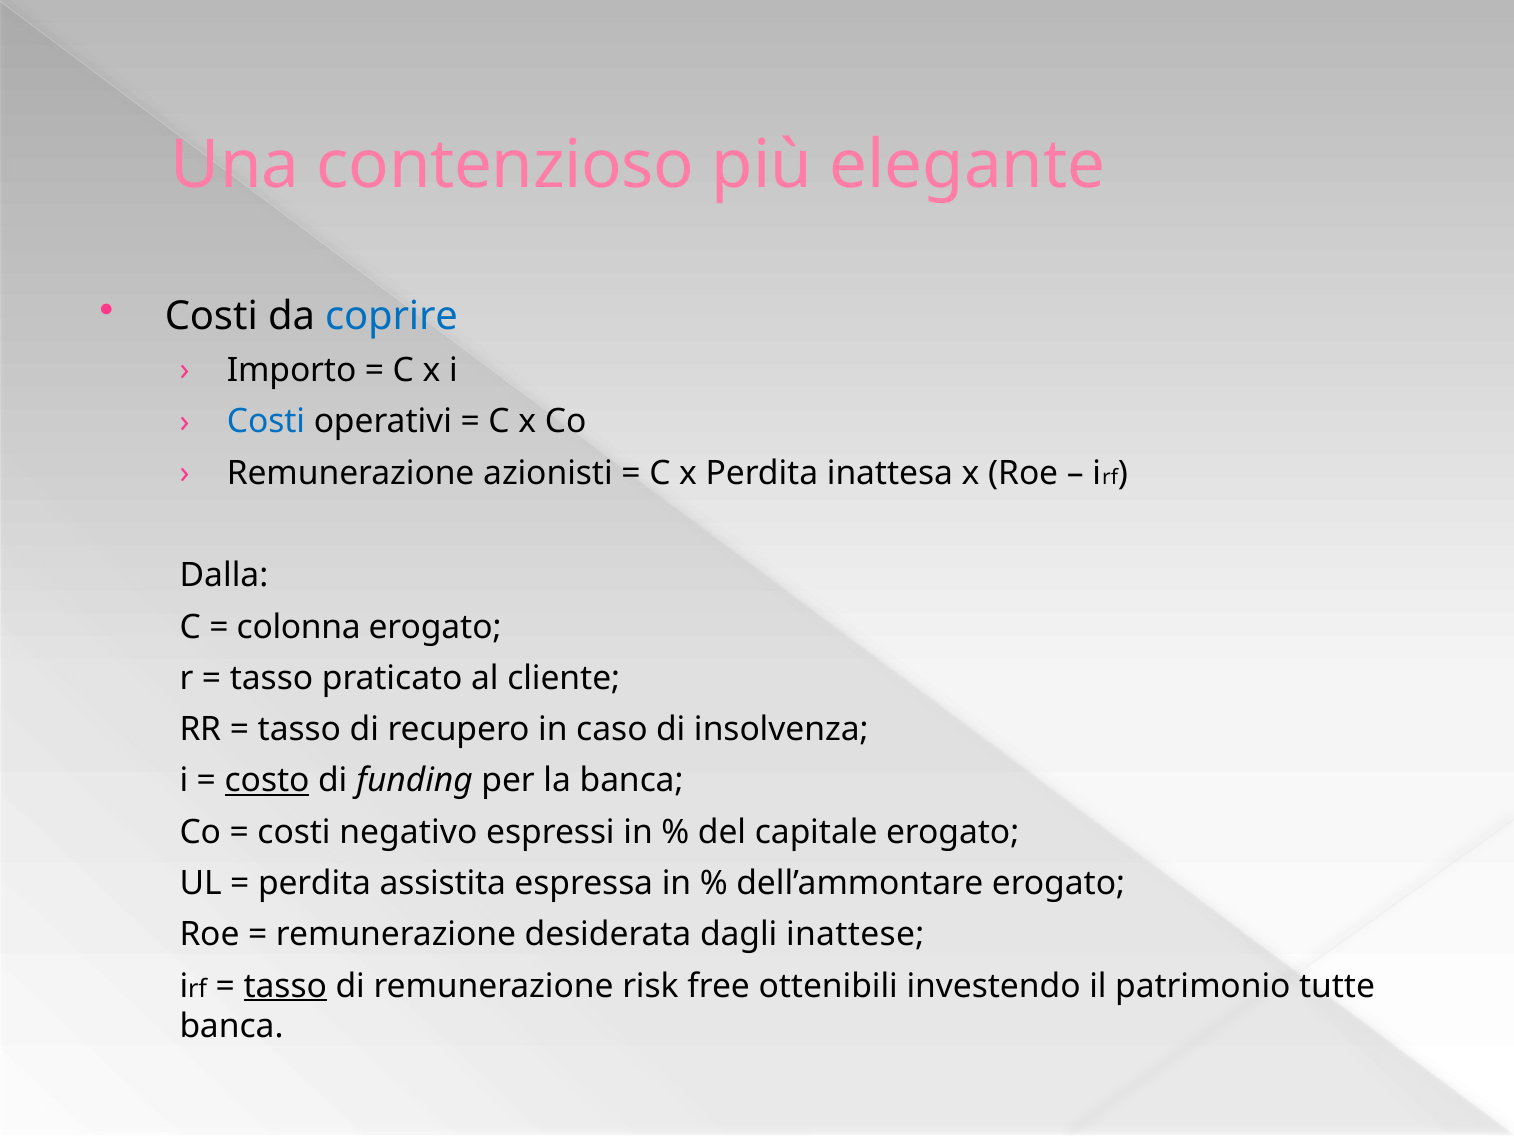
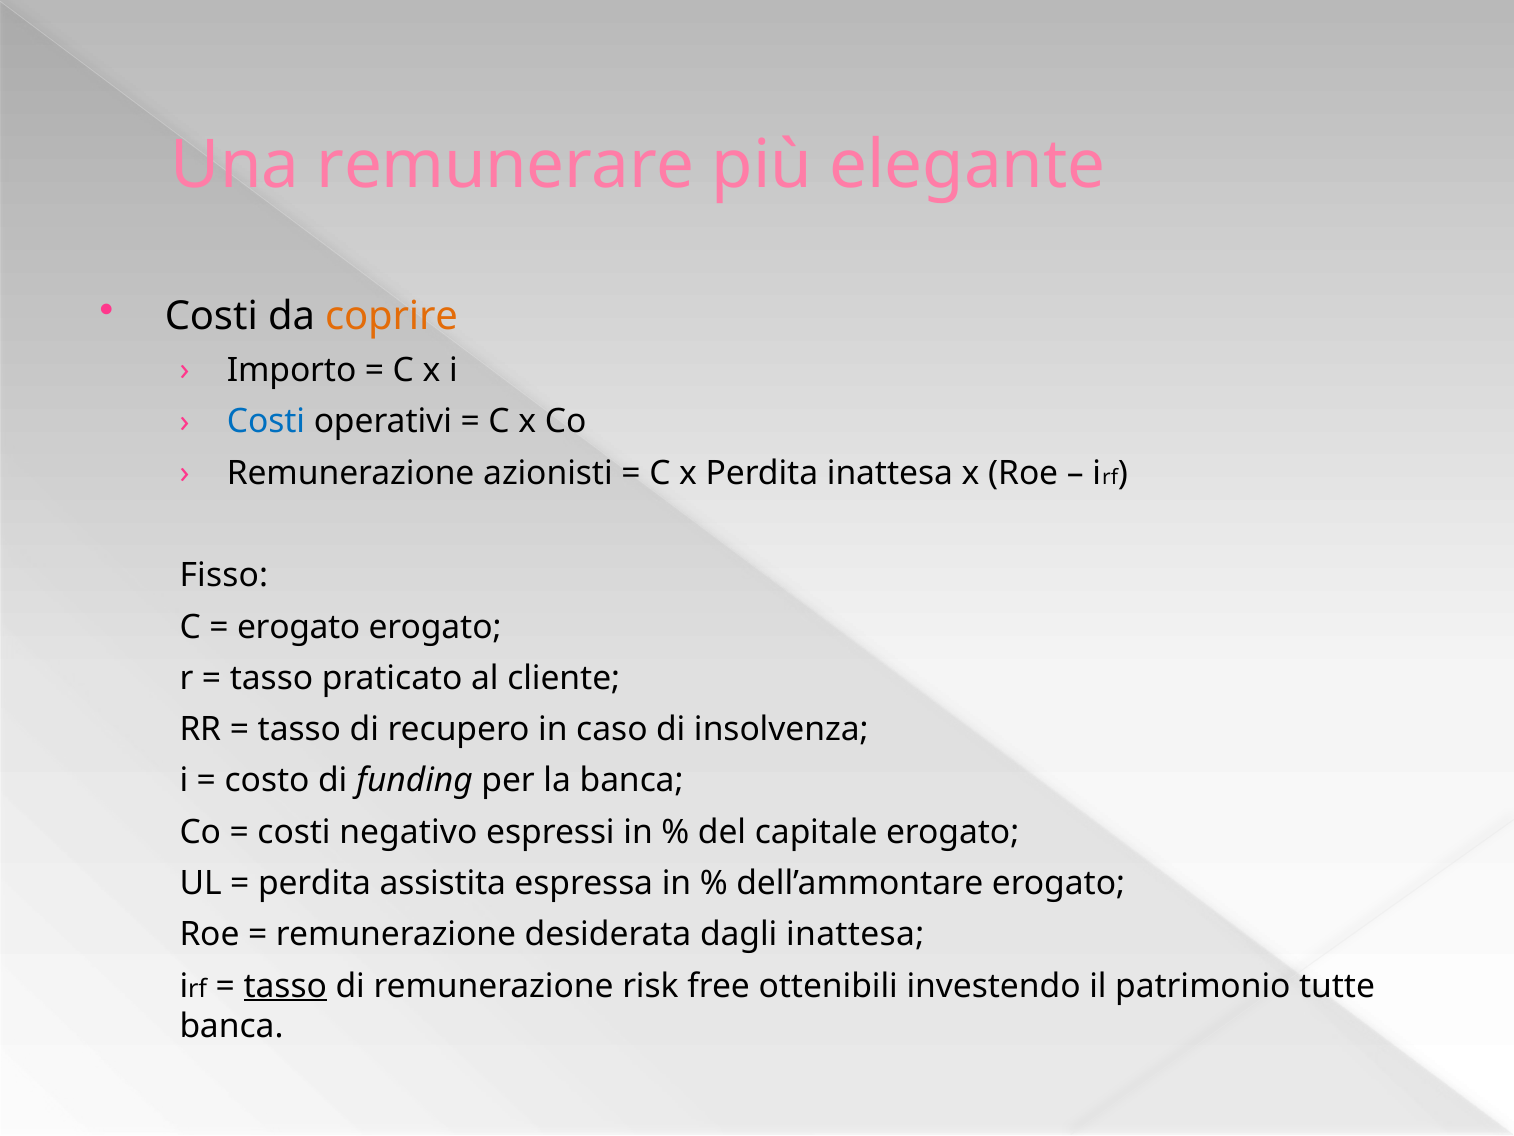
contenzioso: contenzioso -> remunerare (506, 165)
coprire colour: blue -> orange (392, 316)
Dalla: Dalla -> Fisso (224, 575)
colonna: colonna -> erogato (299, 627)
costo underline: present -> none (267, 780)
dagli inattese: inattese -> inattesa (855, 934)
